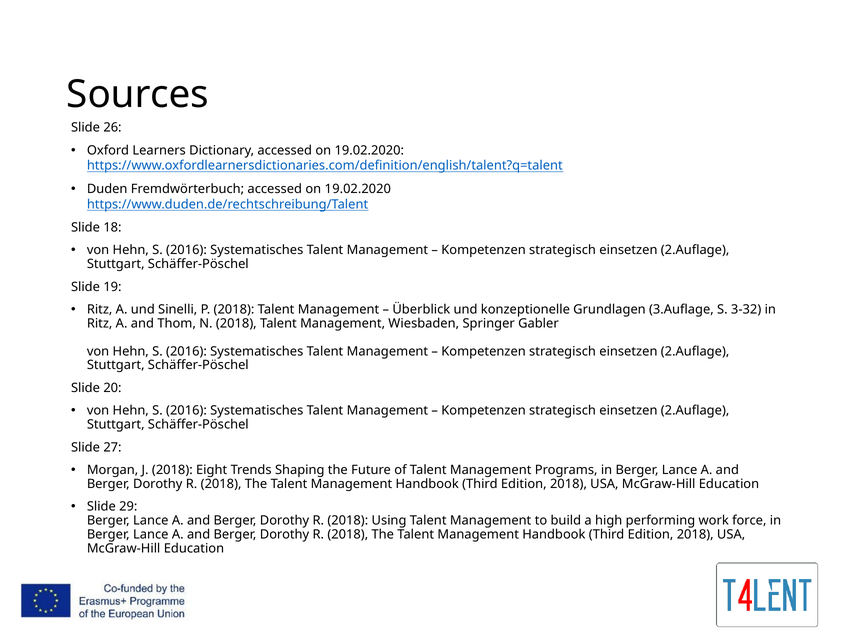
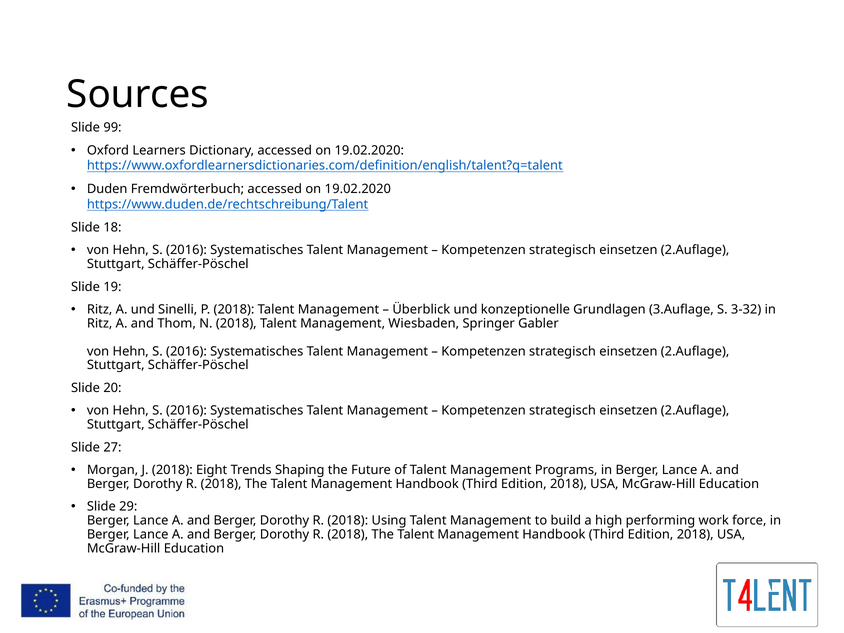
26: 26 -> 99 (112, 128)
